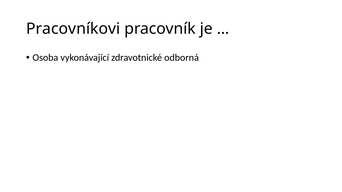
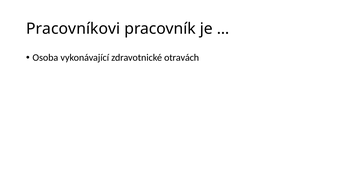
odborná: odborná -> otravách (182, 58)
